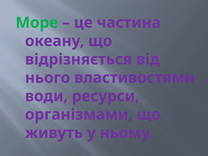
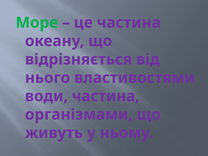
води ресурси: ресурси -> частина (106, 96)
